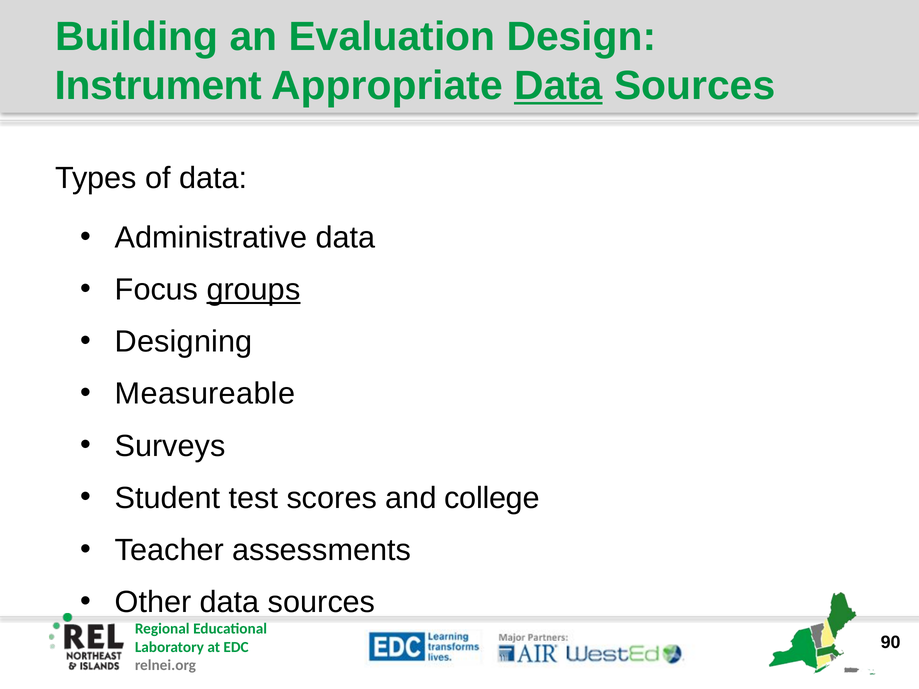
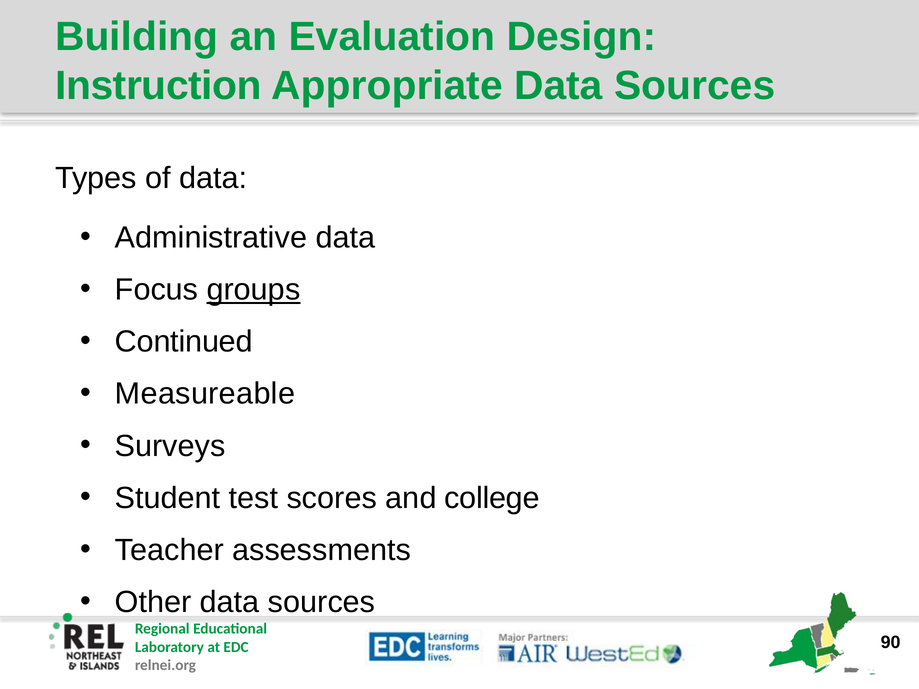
Instrument: Instrument -> Instruction (158, 86)
Data underline: present -> none (558, 86)
Designing: Designing -> Continued (184, 342)
